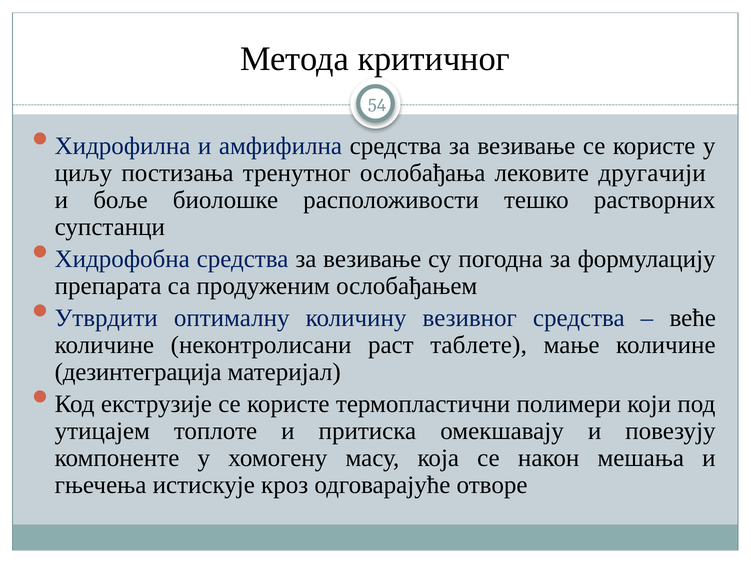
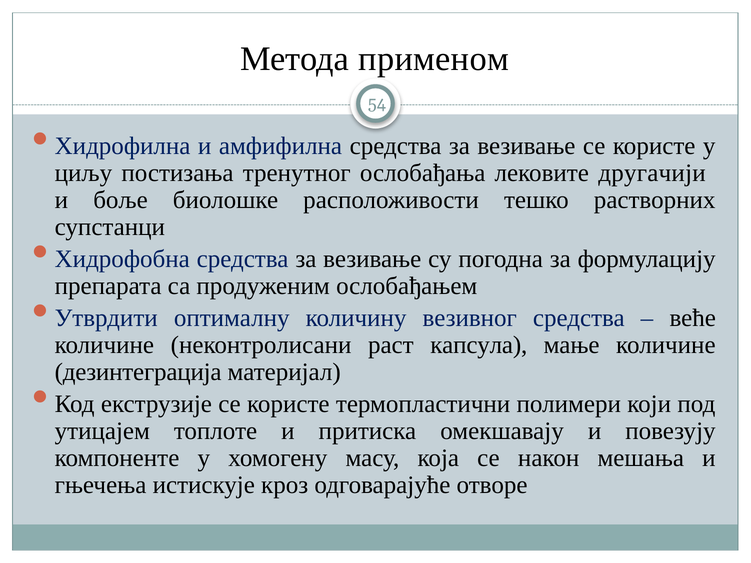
критичног: критичног -> применом (434, 59)
таблете: таблете -> капсула (479, 345)
